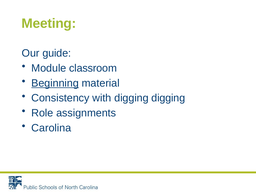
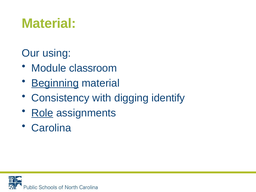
Meeting: Meeting -> Material (49, 23)
guide: guide -> using (57, 53)
digging digging: digging -> identify (168, 98)
Role underline: none -> present (42, 113)
